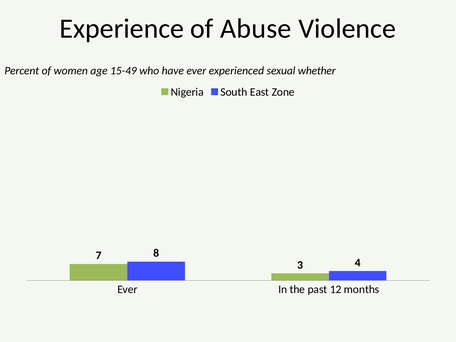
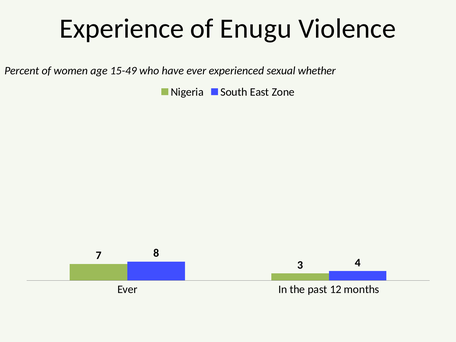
Abuse: Abuse -> Enugu (256, 29)
